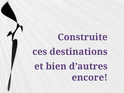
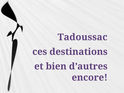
Construite: Construite -> Tadoussac (83, 37)
